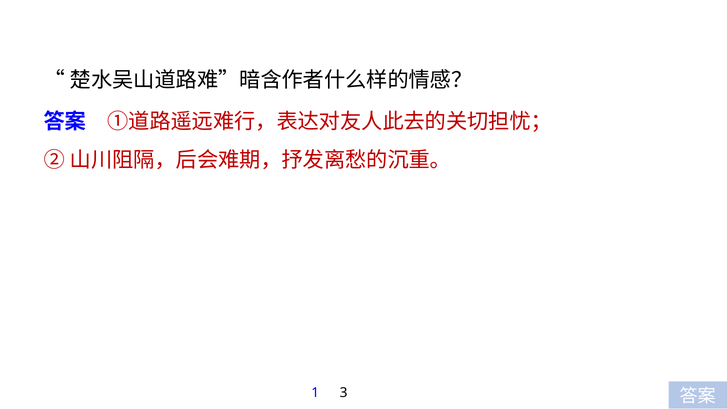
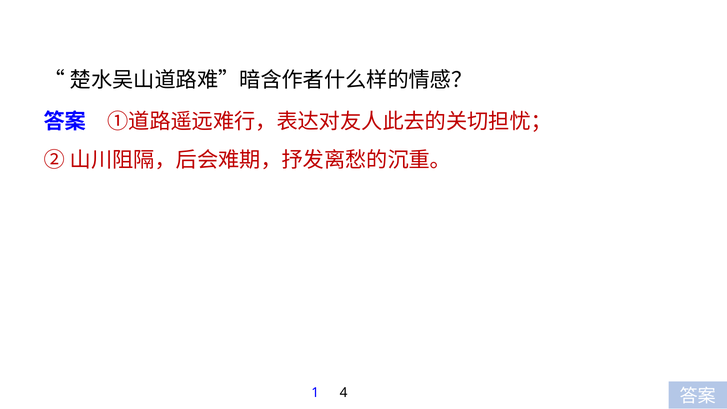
3: 3 -> 4 (344, 393)
